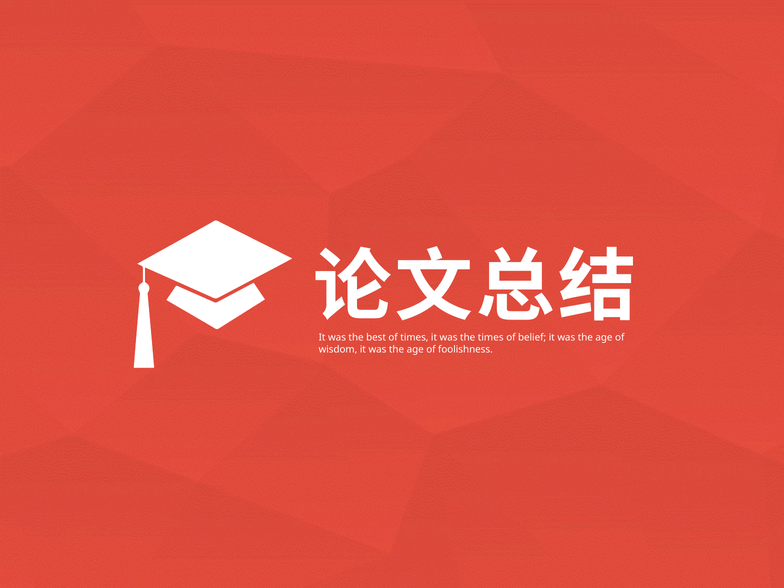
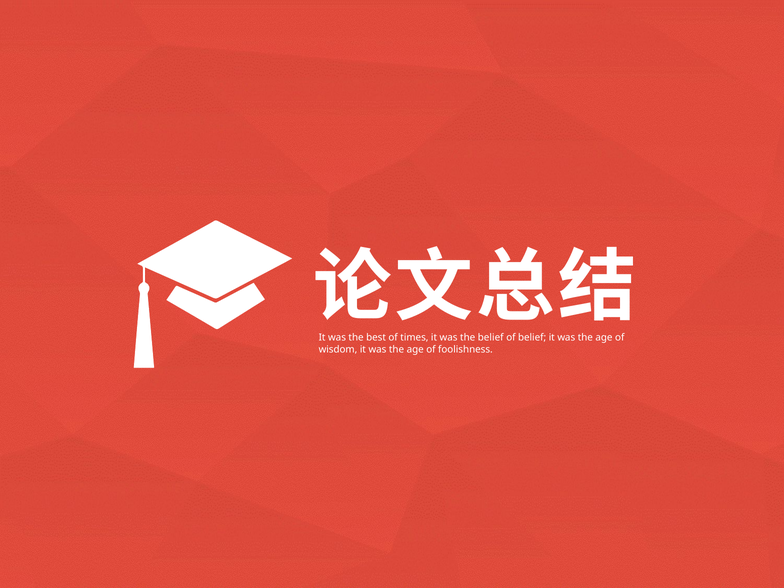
the times: times -> belief (491, 338)
